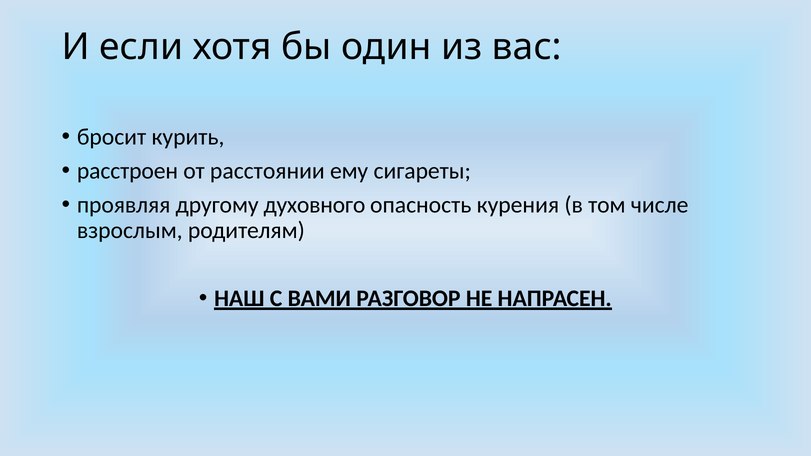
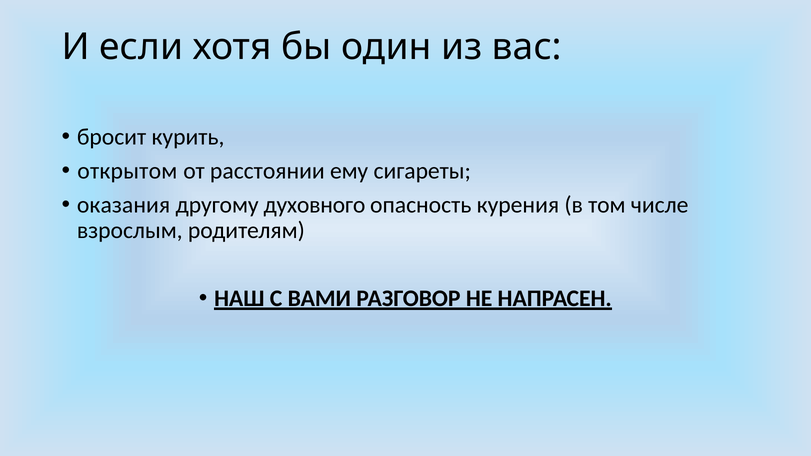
расстроен: расстроен -> открытом (127, 171)
проявляя: проявляя -> оказания (124, 205)
